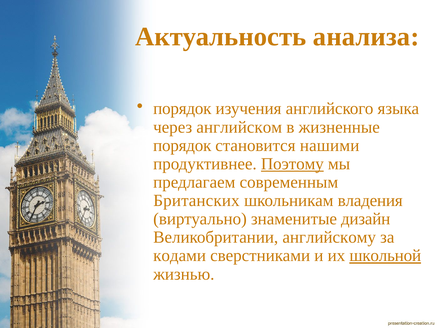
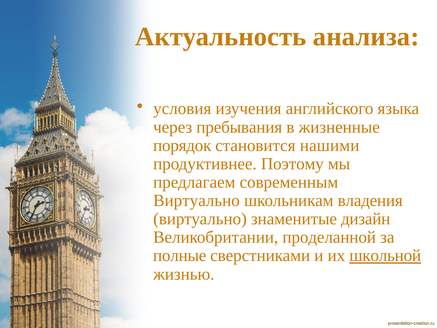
порядок: порядок -> условия (182, 109)
английском: английском -> пребывания (239, 127)
Поэтому underline: present -> none (292, 164)
Британских: Британских -> Виртуально (197, 200)
английскому: английскому -> проделанной (329, 237)
кодами: кодами -> полные (180, 255)
